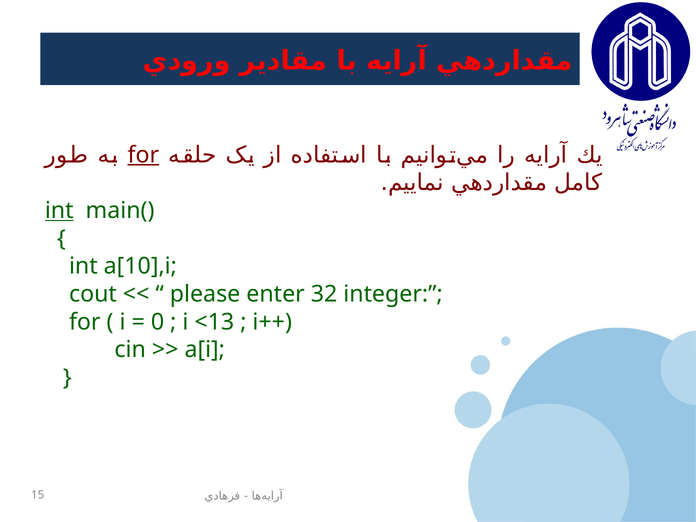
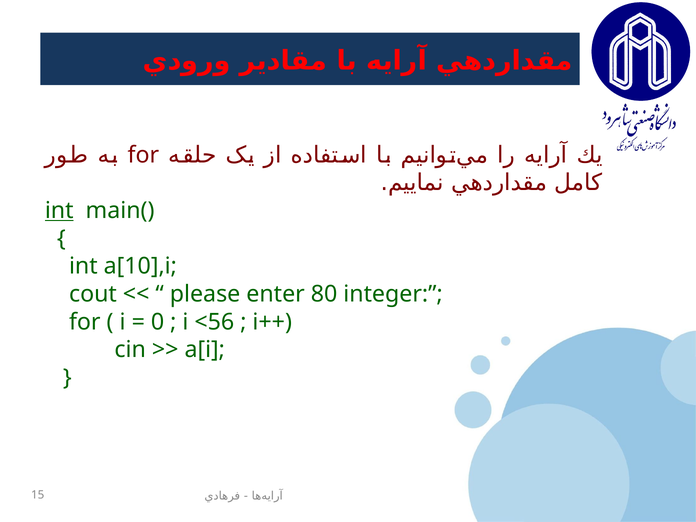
for underline: present -> none (143, 155)
32: 32 -> 80 (324, 294)
<13: <13 -> <56 (214, 322)
